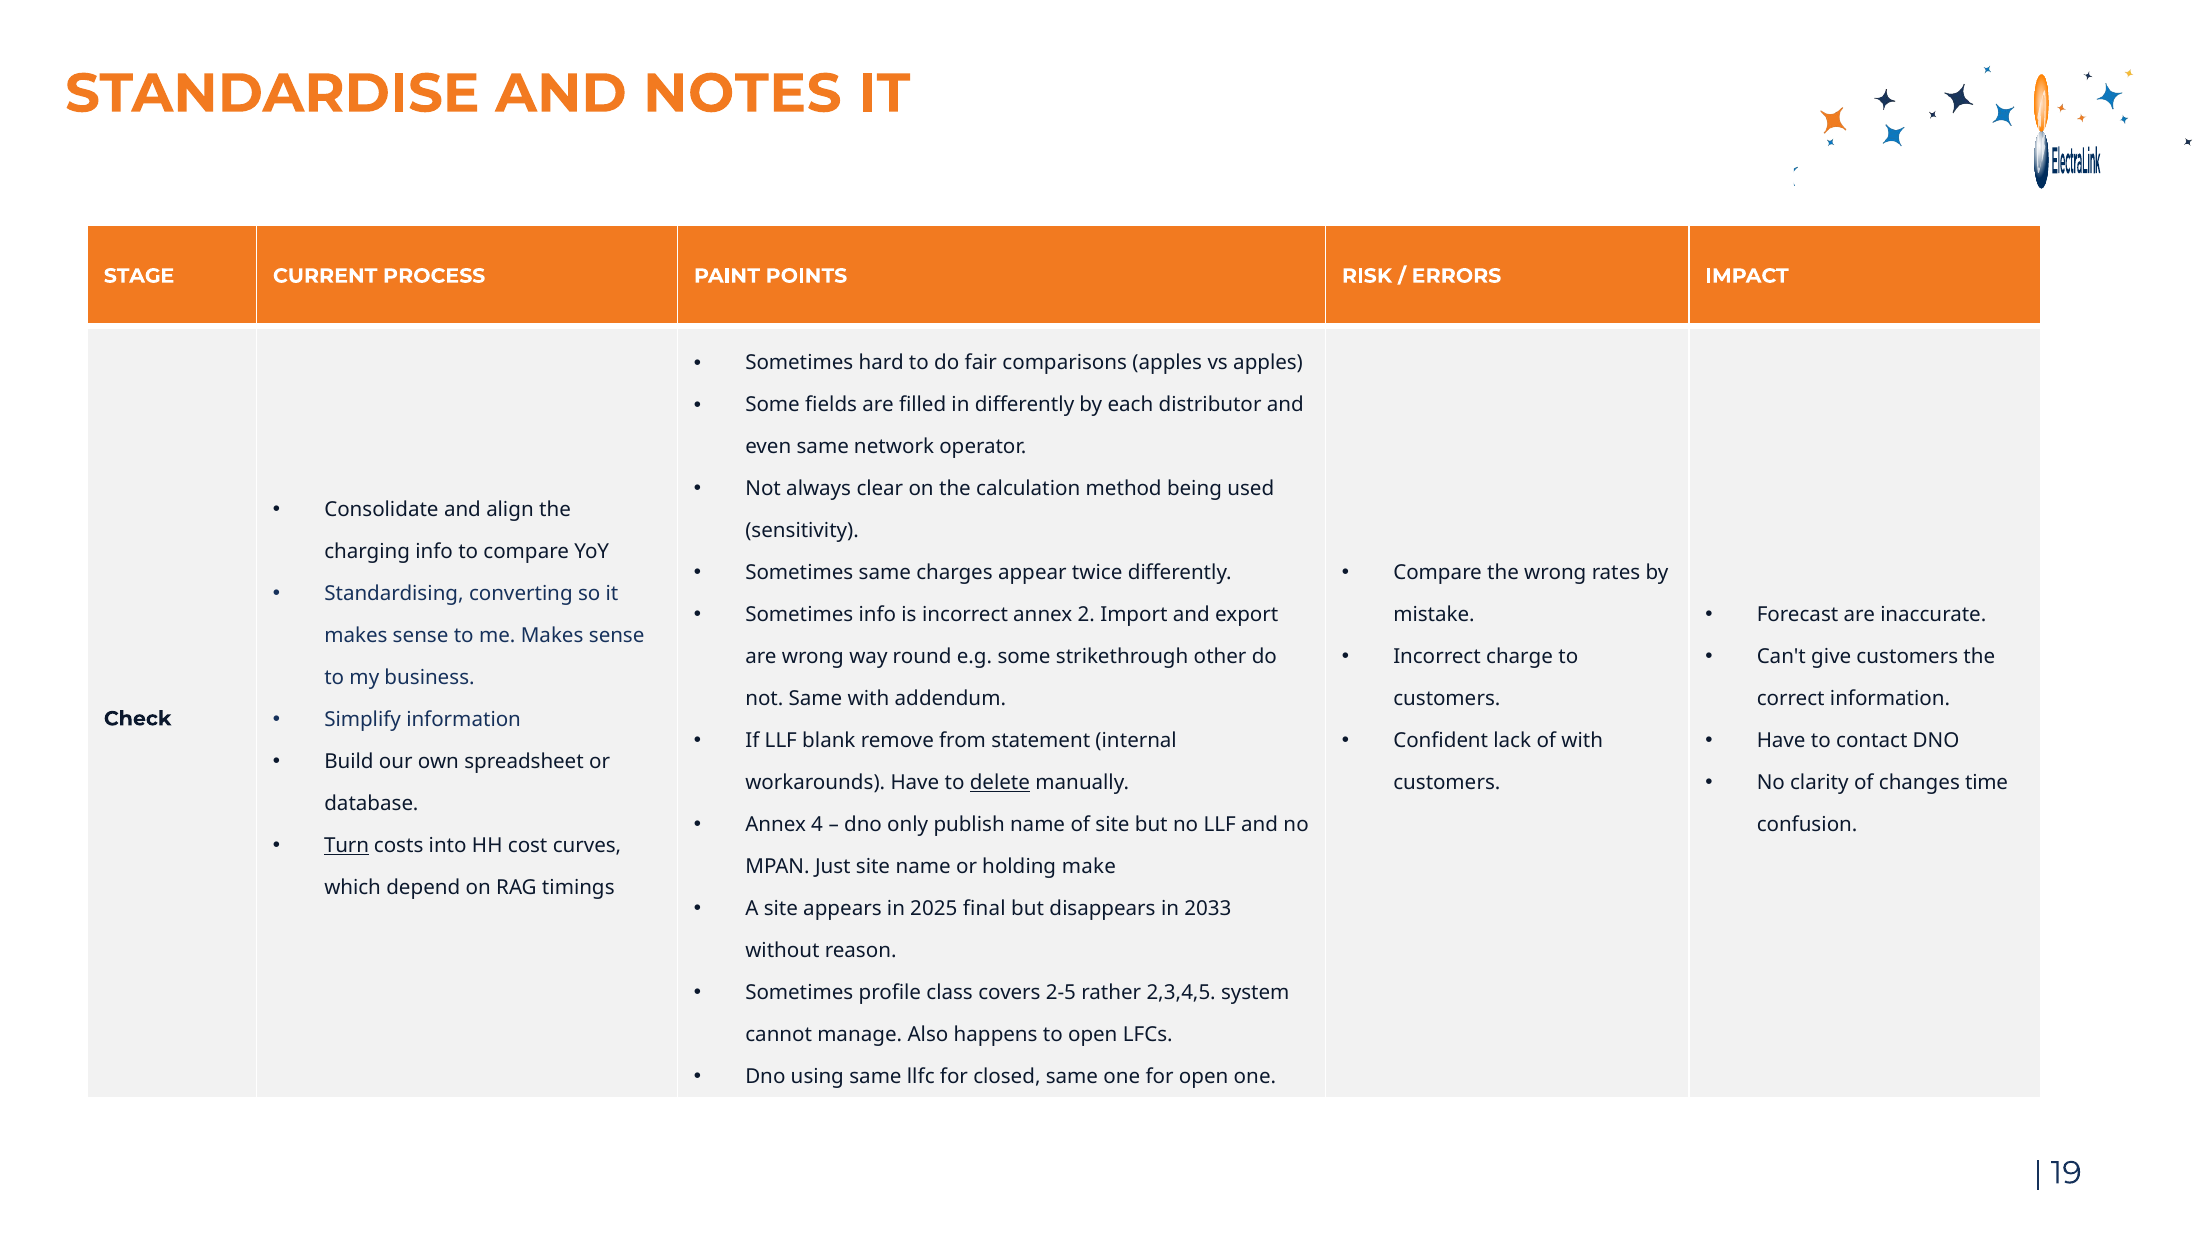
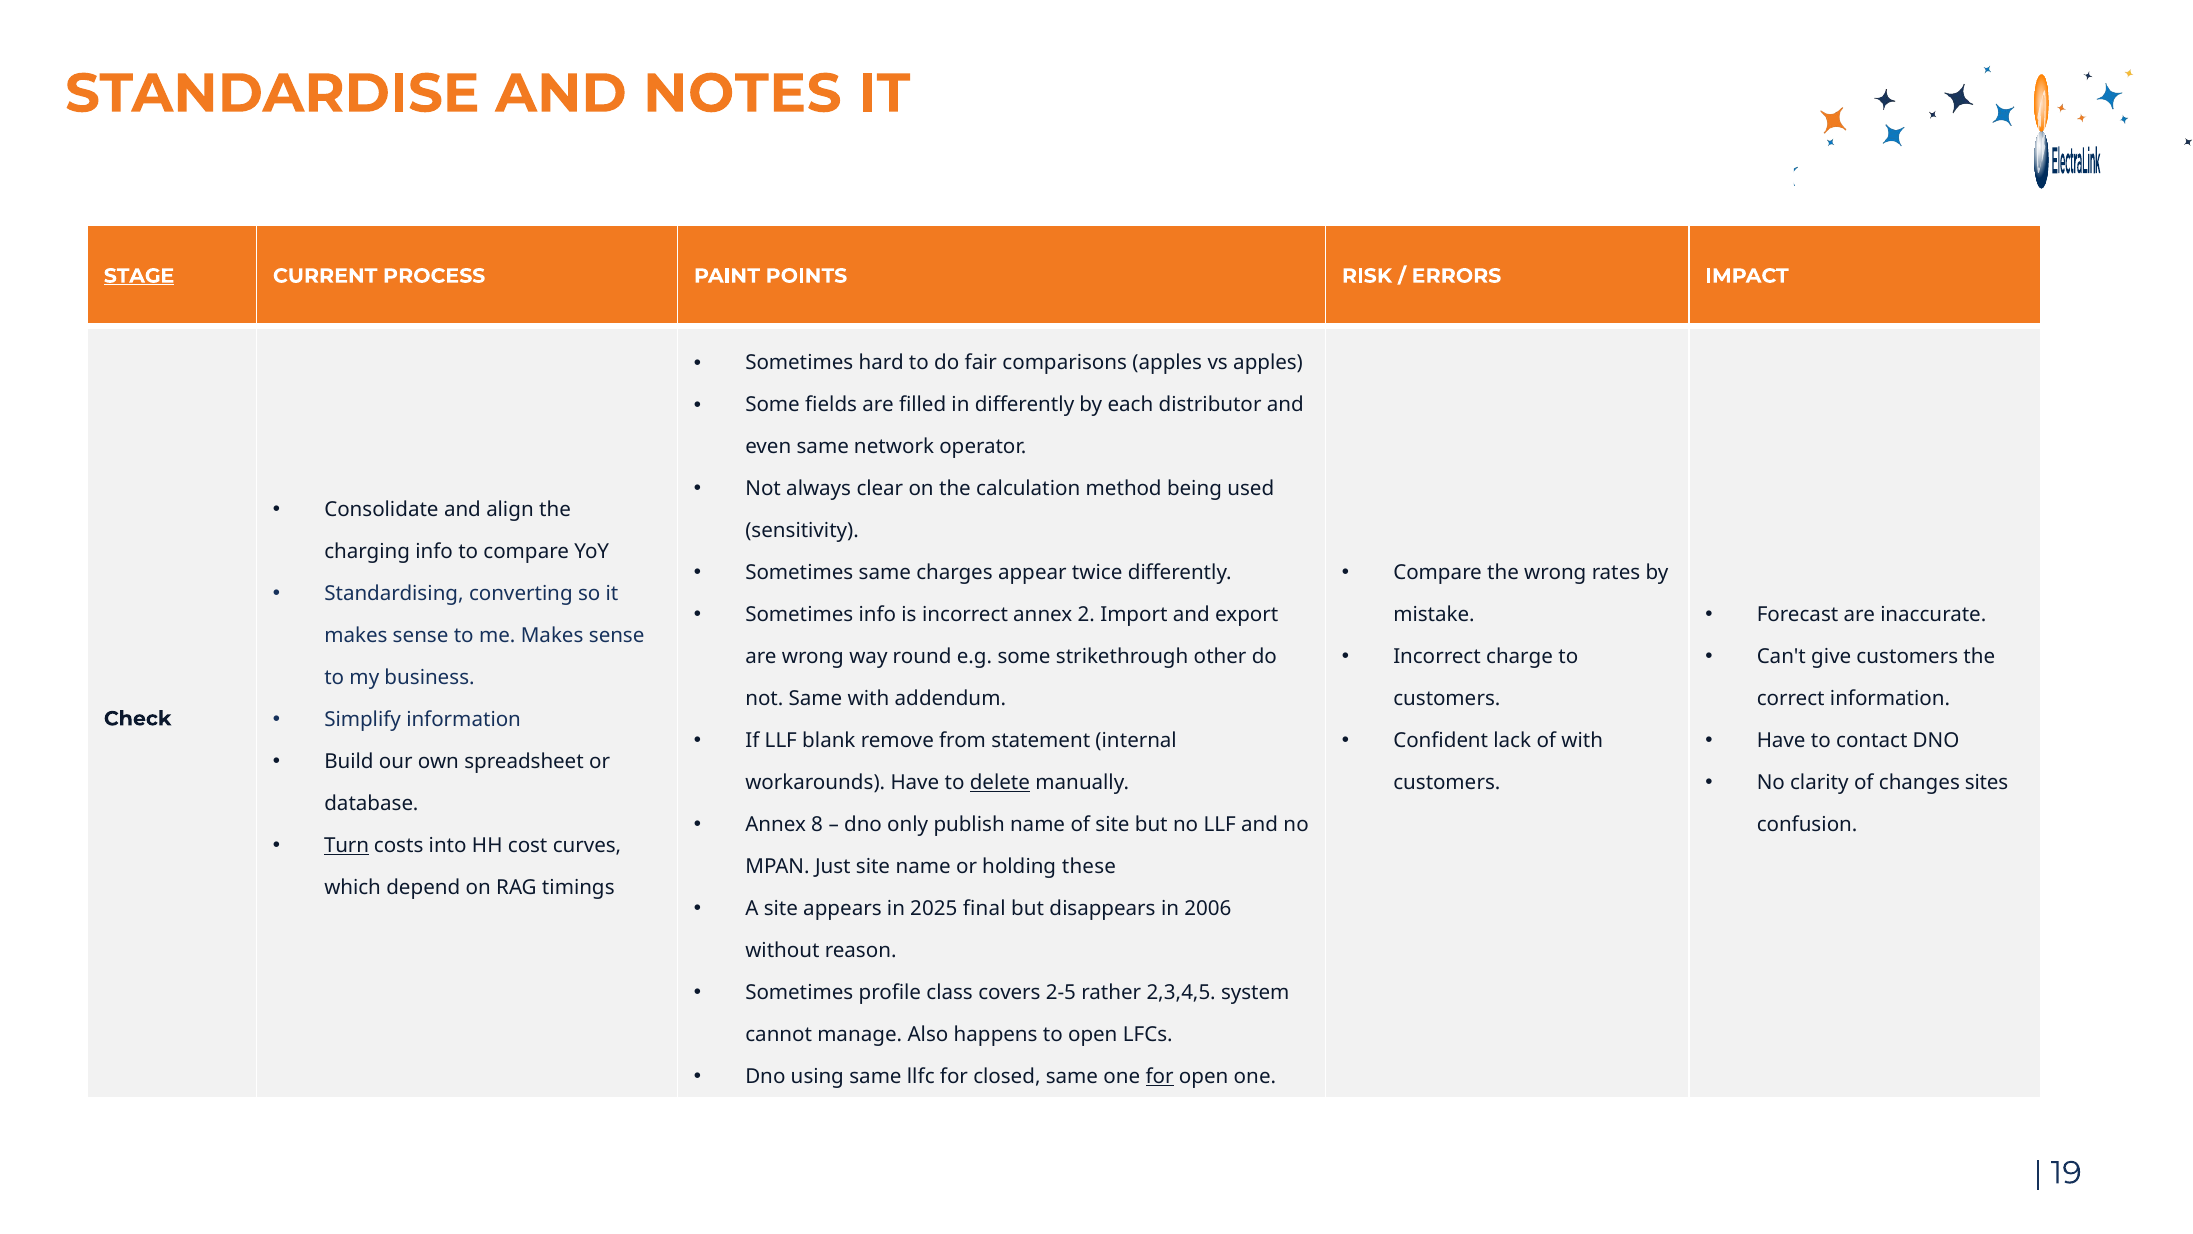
STAGE underline: none -> present (139, 276)
time: time -> sites (1987, 783)
4: 4 -> 8 (817, 825)
make: make -> these (1089, 866)
2033: 2033 -> 2006 (1208, 908)
for underline: none -> present (1160, 1076)
